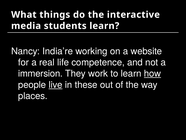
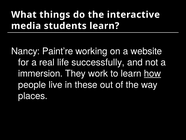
India’re: India’re -> Paint’re (58, 51)
competence: competence -> successfully (98, 62)
live underline: present -> none (55, 85)
